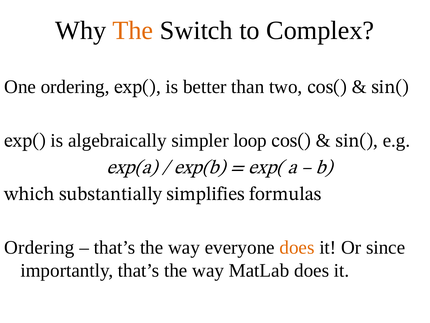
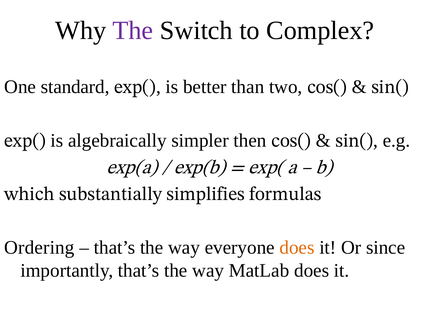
The colour: orange -> purple (133, 31)
One ordering: ordering -> standard (75, 87)
loop: loop -> then (250, 140)
